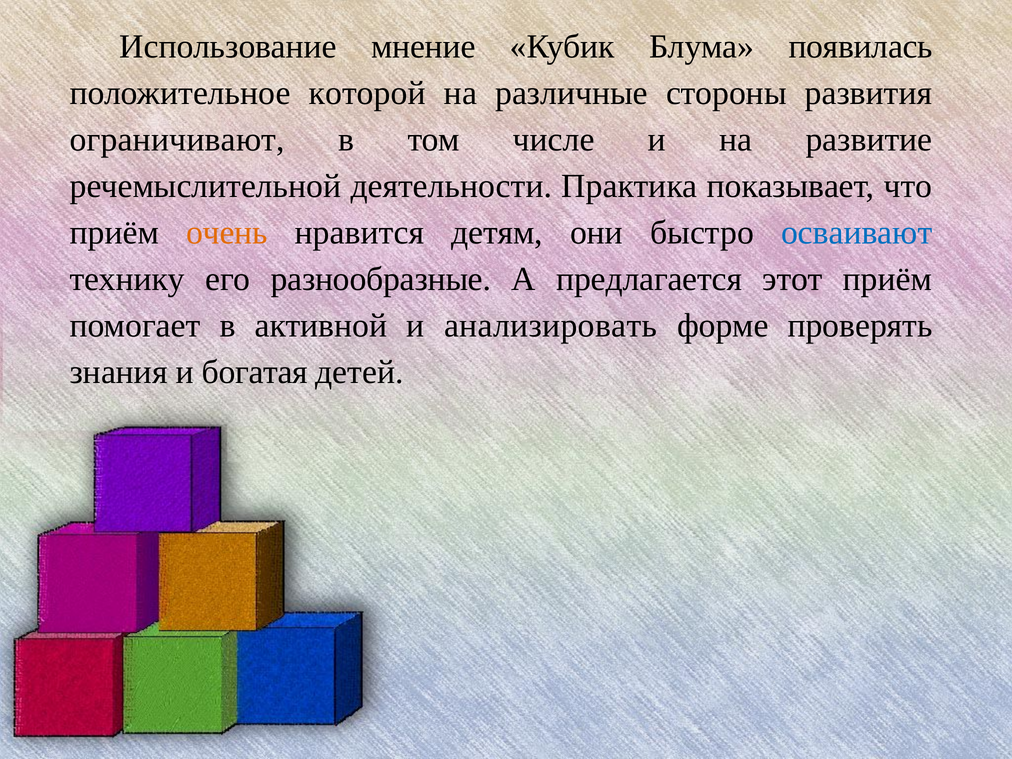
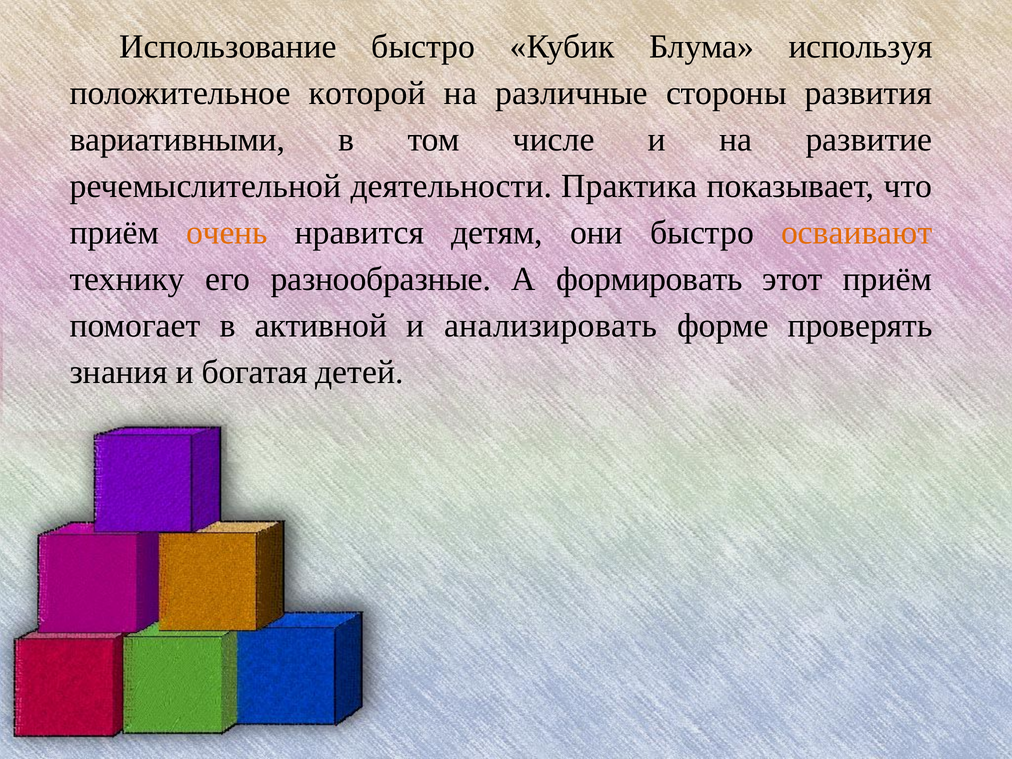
Использование мнение: мнение -> быстро (423, 47)
появилась: появилась -> используя (861, 47)
ограничивают: ограничивают -> вариативными (177, 140)
осваивают colour: blue -> orange (857, 233)
предлагается: предлагается -> формировать (649, 279)
